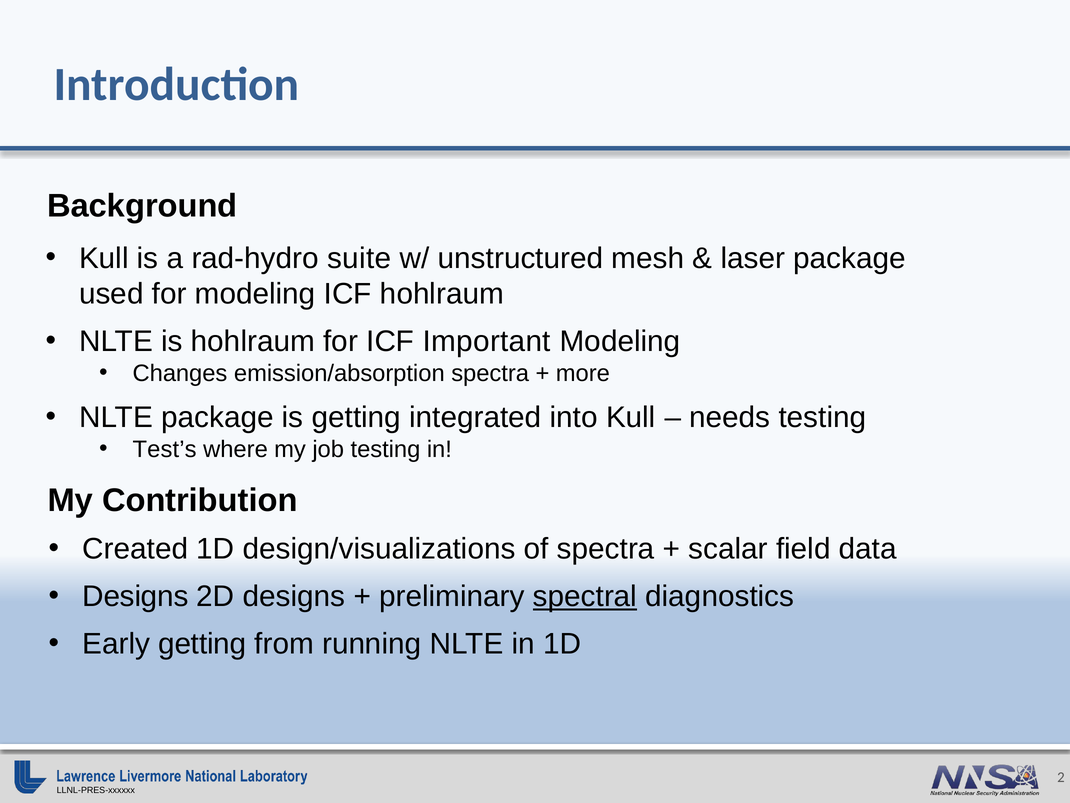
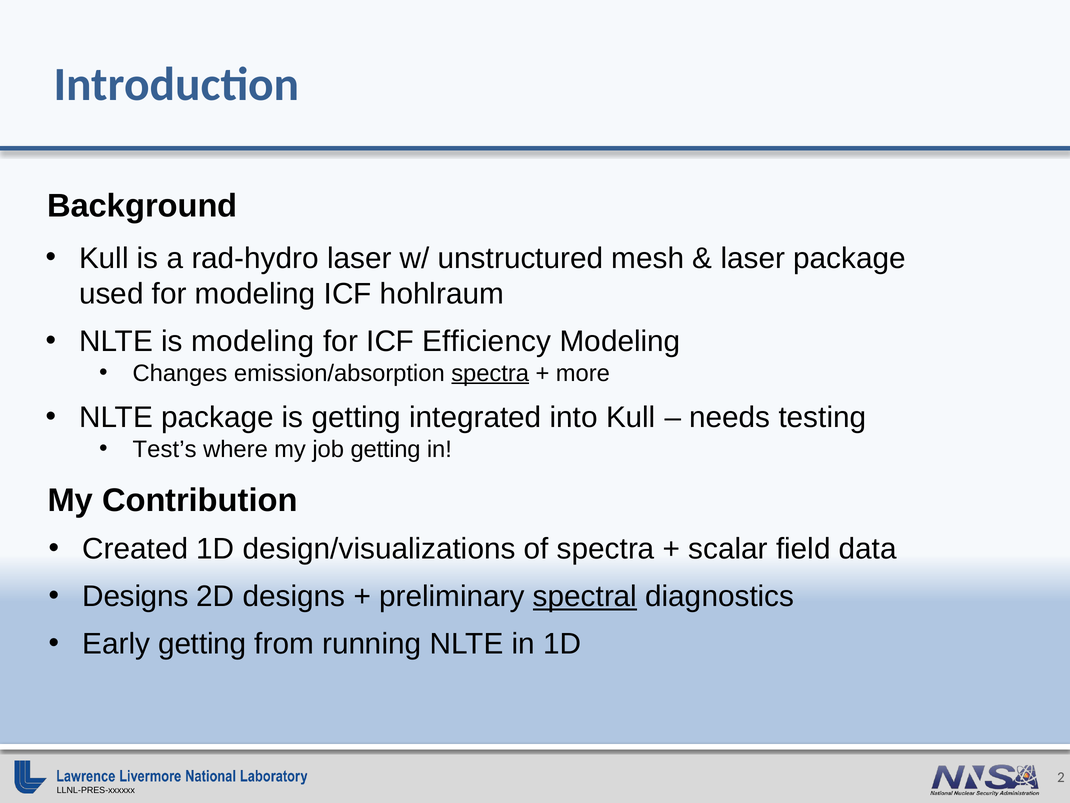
rad-hydro suite: suite -> laser (359, 258)
is hohlraum: hohlraum -> modeling (253, 341)
Important: Important -> Efficiency (487, 341)
spectra underline: none -> present (490, 373)
job testing: testing -> getting (386, 449)
